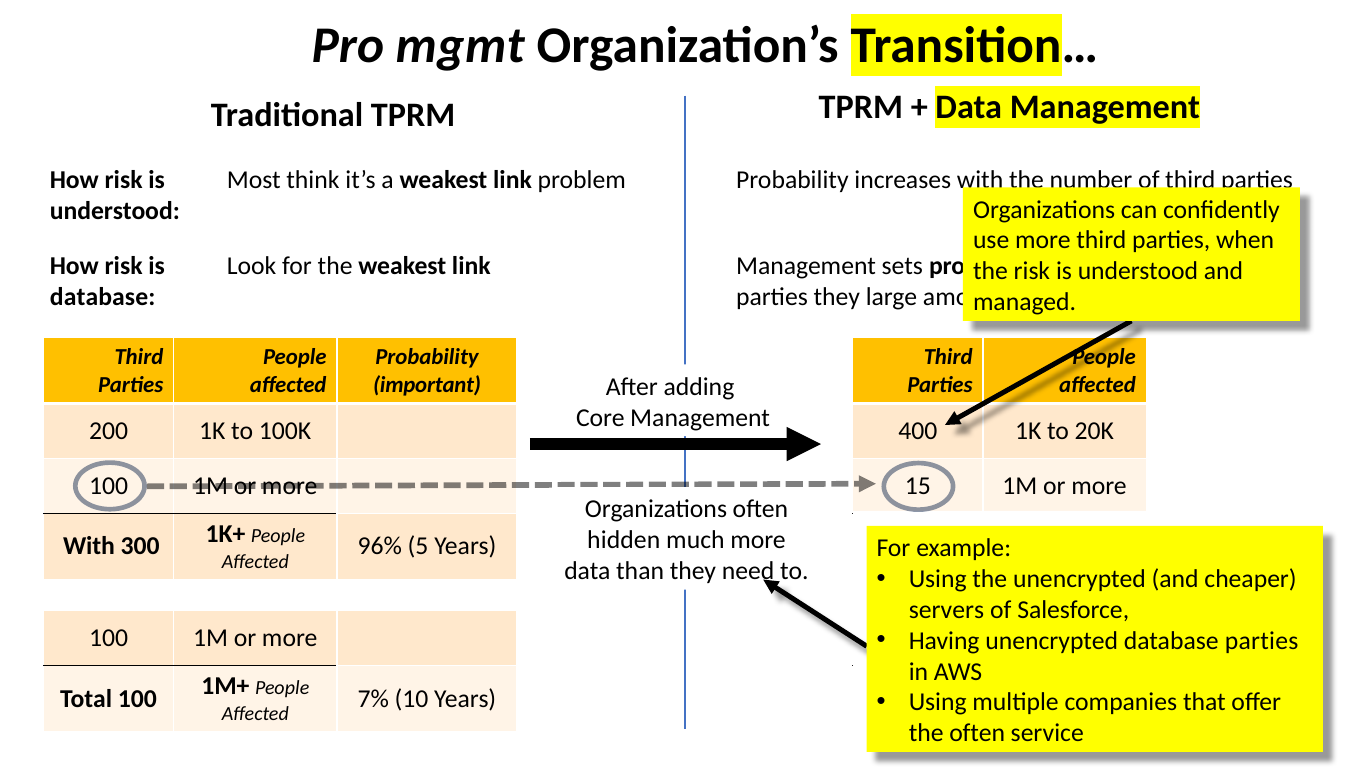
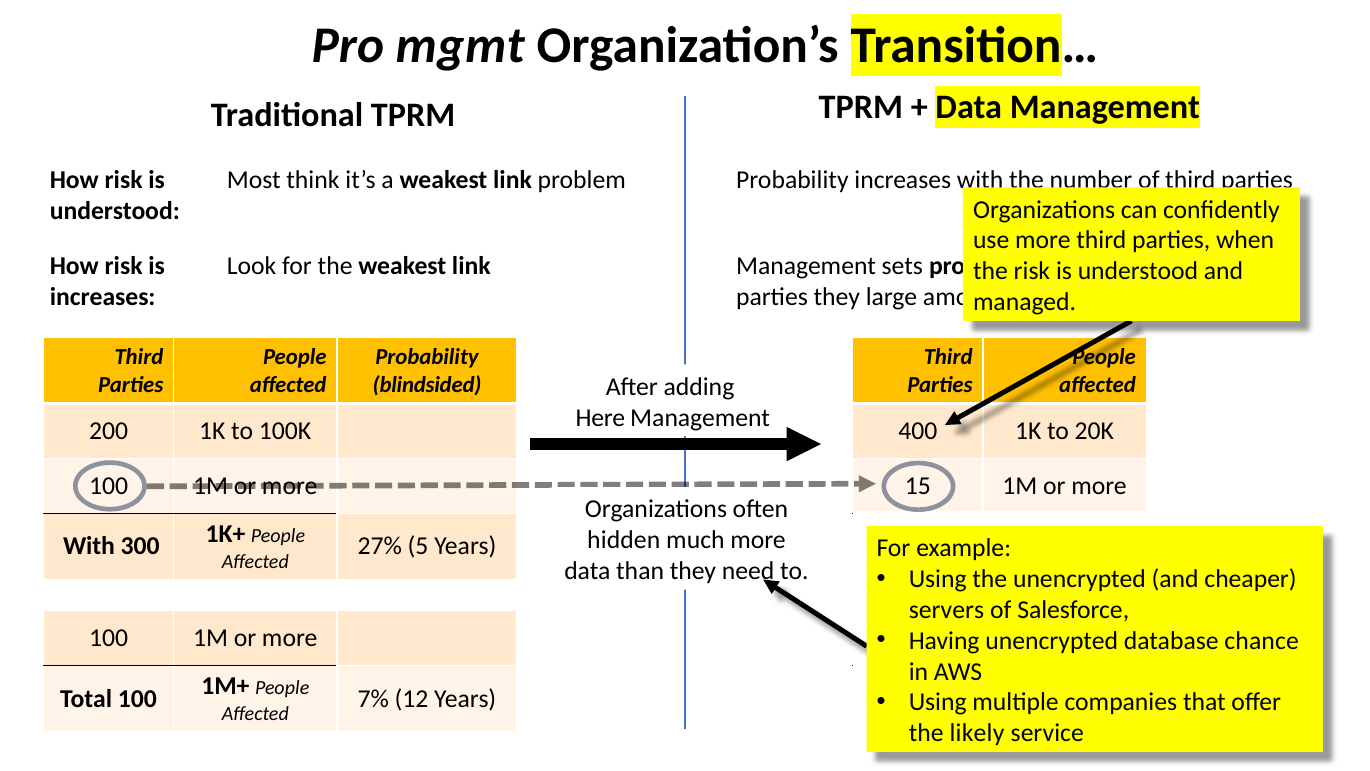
database: database -> increases (103, 297)
important: important -> blindsided (427, 385)
Core: Core -> Here (600, 417)
96%: 96% -> 27% (380, 546)
database parties: parties -> chance (1262, 640)
10: 10 -> 12 (412, 698)
the often: often -> likely (977, 733)
